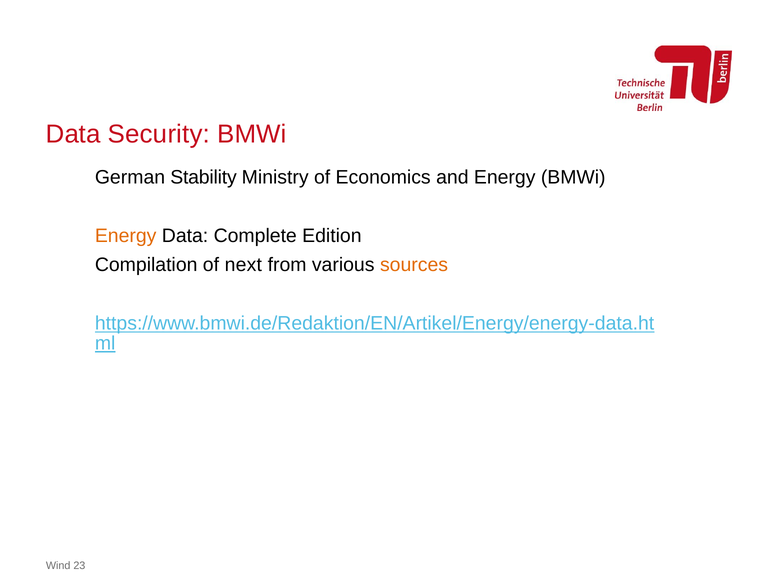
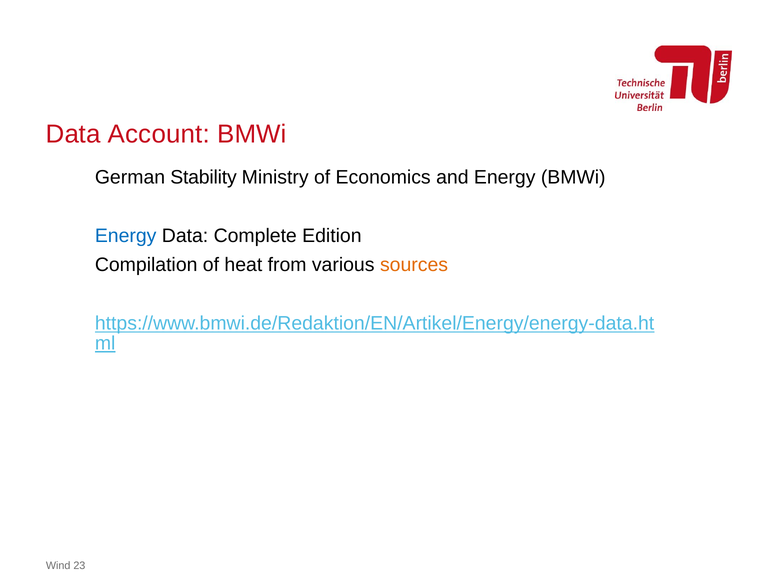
Security: Security -> Account (159, 134)
Energy colour: orange -> blue (126, 235)
next: next -> heat (243, 265)
